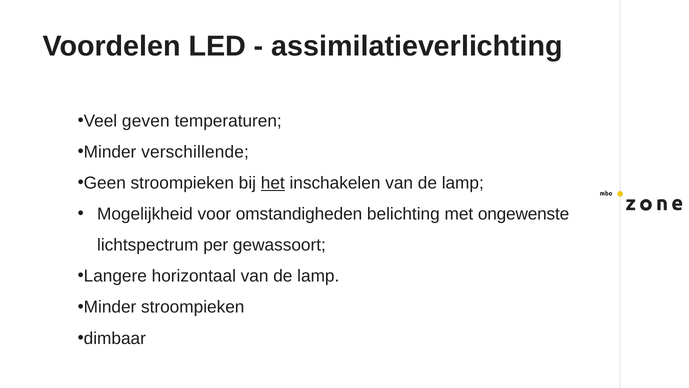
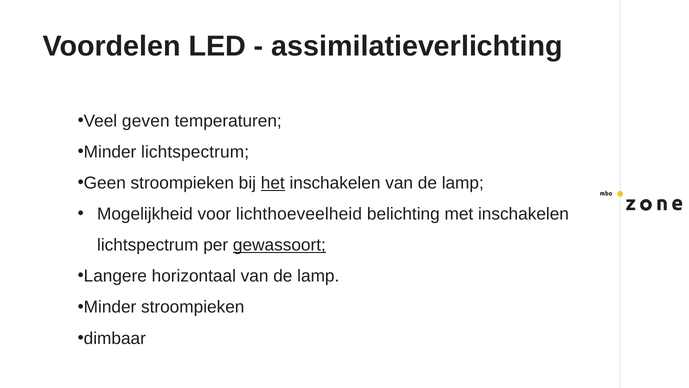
Minder verschillende: verschillende -> lichtspectrum (195, 152)
omstandigheden: omstandigheden -> lichthoeveelheid (299, 214)
met ongewenste: ongewenste -> inschakelen (523, 214)
gewassoort underline: none -> present (279, 245)
